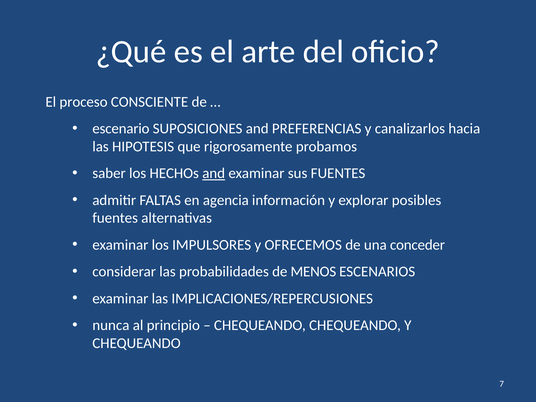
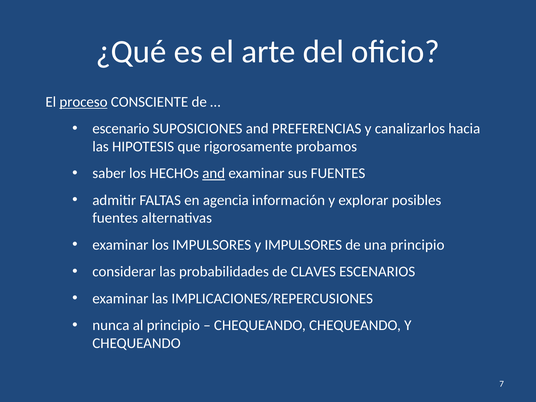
proceso underline: none -> present (83, 102)
y OFRECEMOS: OFRECEMOS -> IMPULSORES (303, 245)
una conceder: conceder -> principio (417, 245)
MENOS: MENOS -> CLAVES (313, 272)
